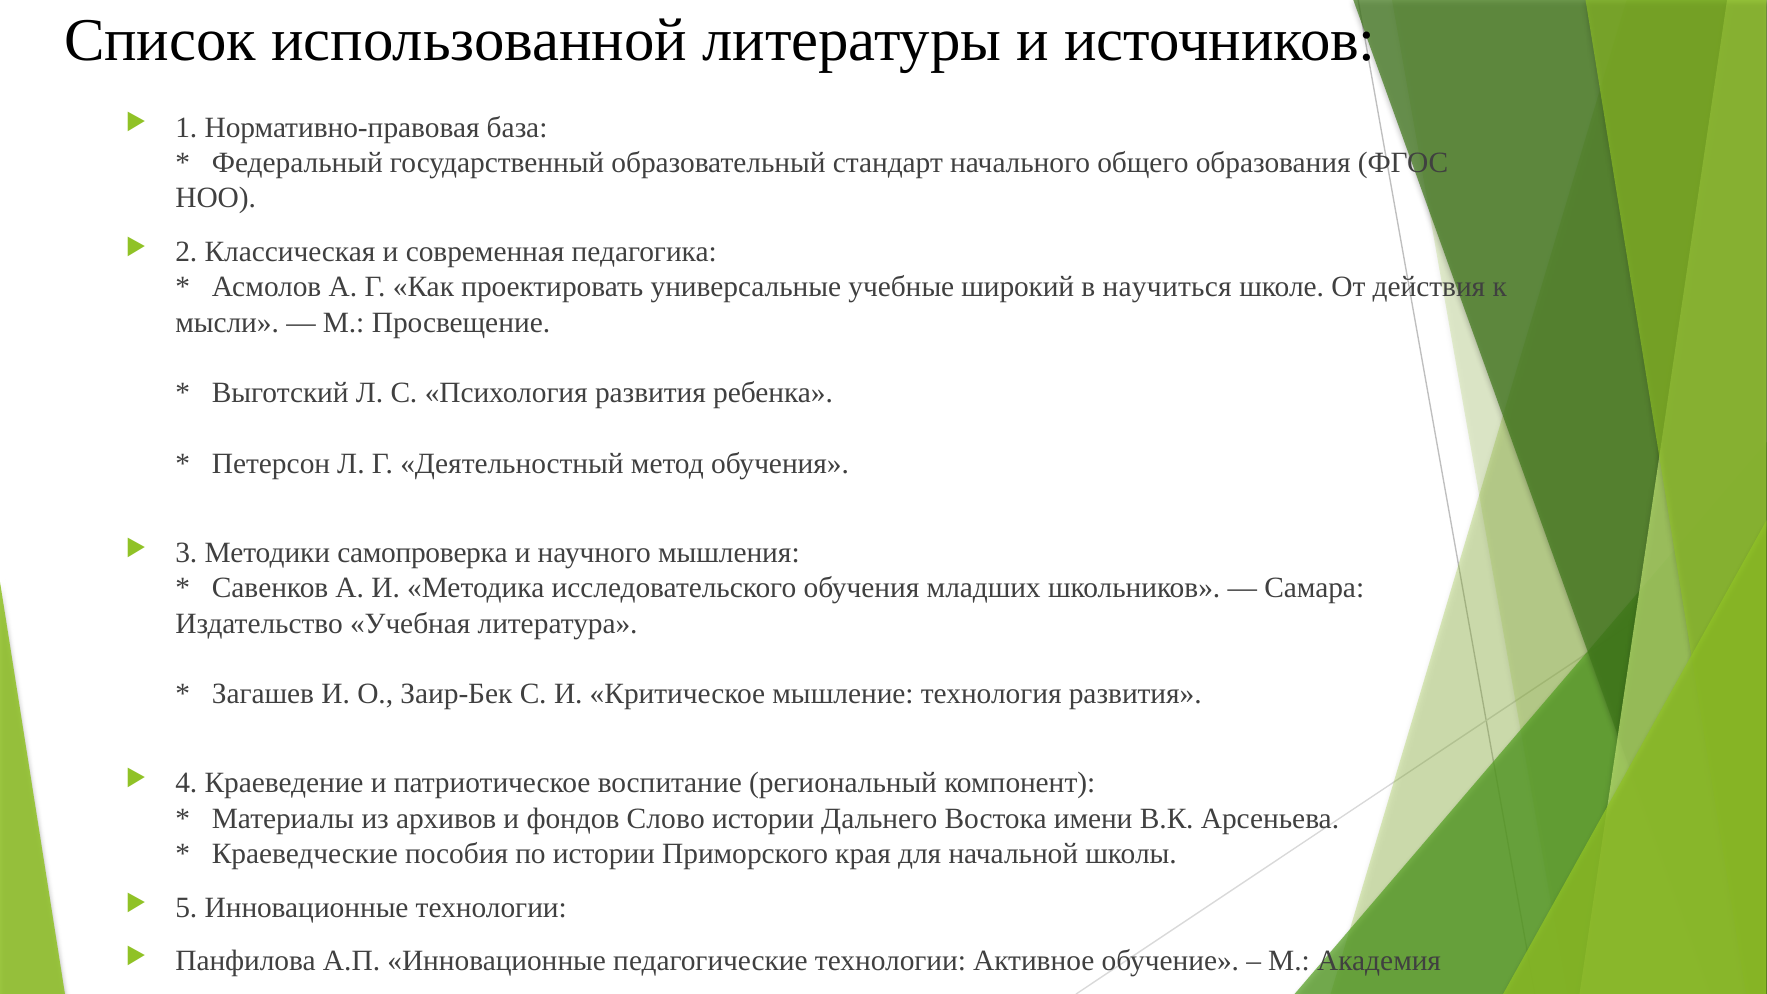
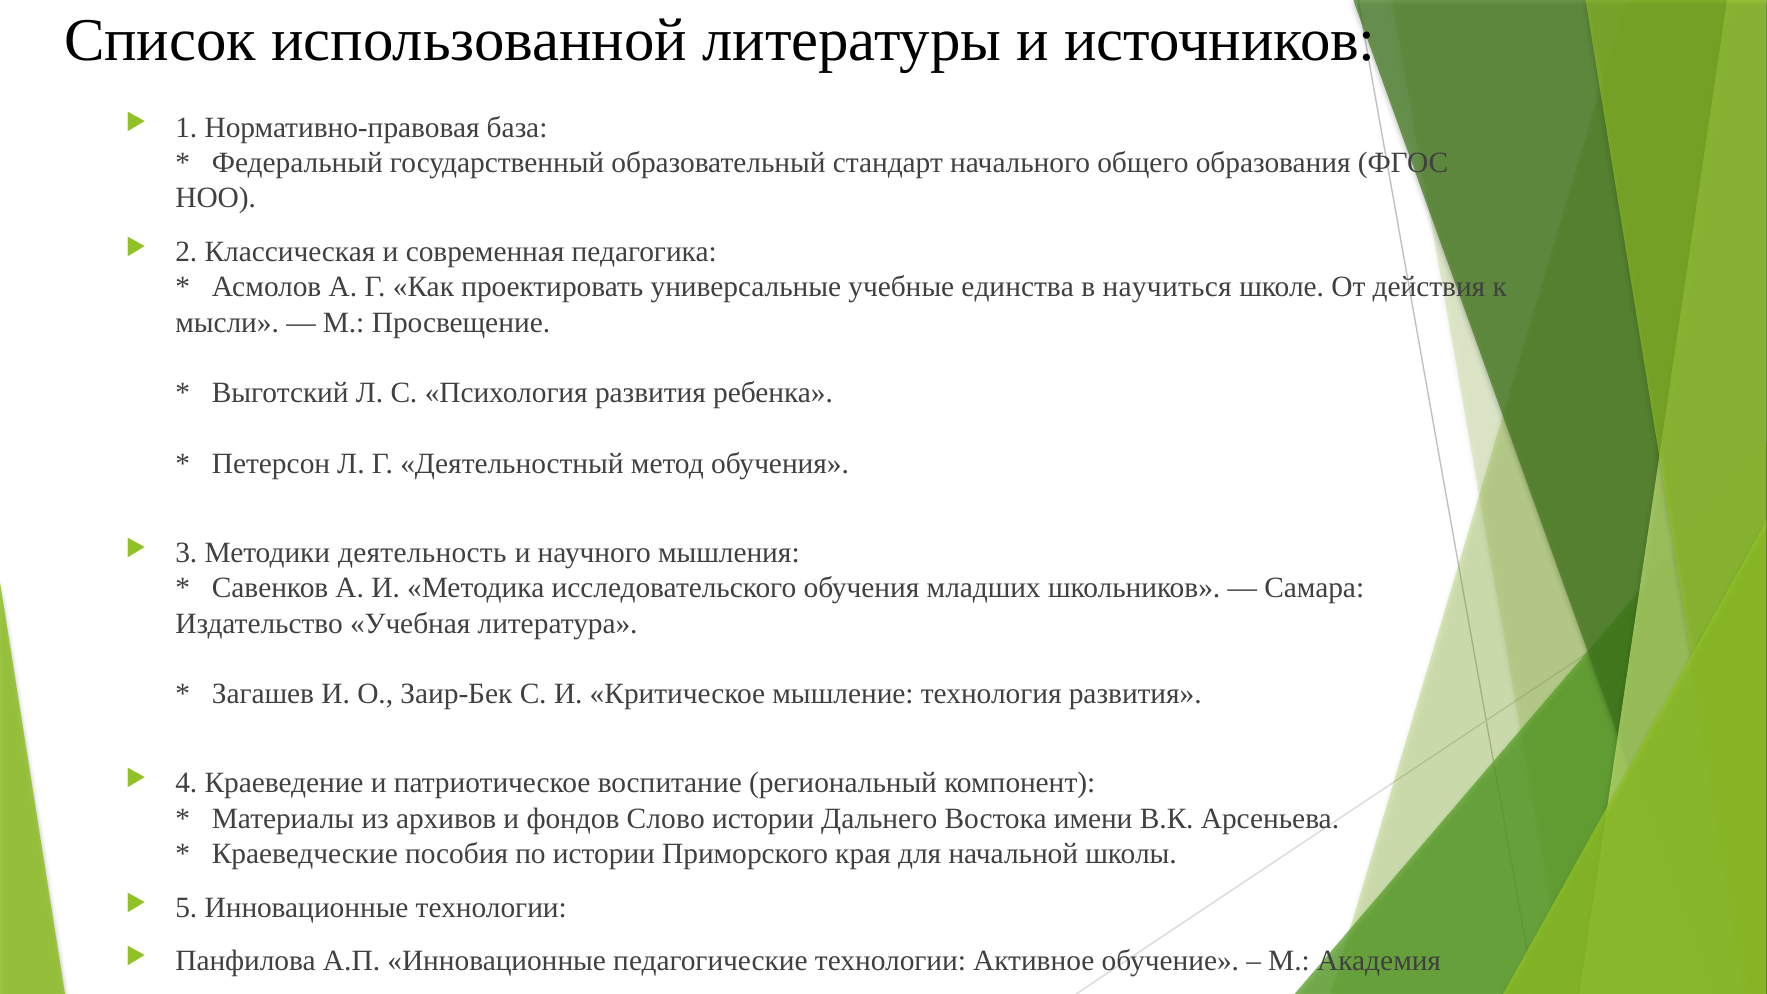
широкий: широкий -> единства (1018, 287)
самопроверка: самопроверка -> деятельность (422, 553)
